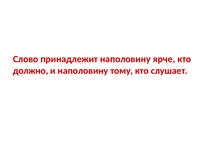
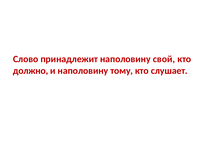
ярче: ярче -> свой (164, 59)
